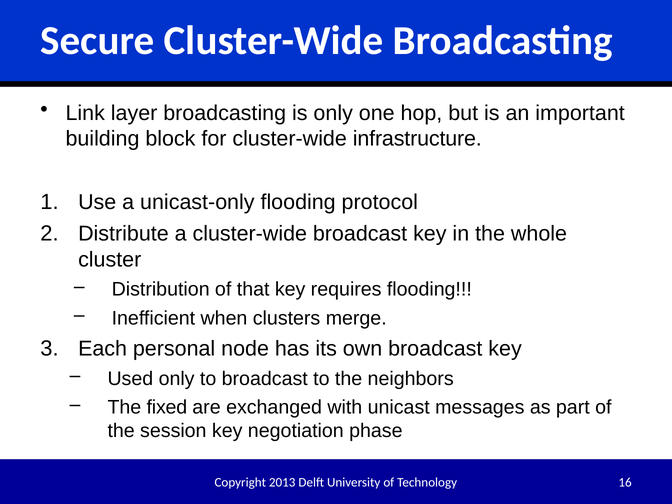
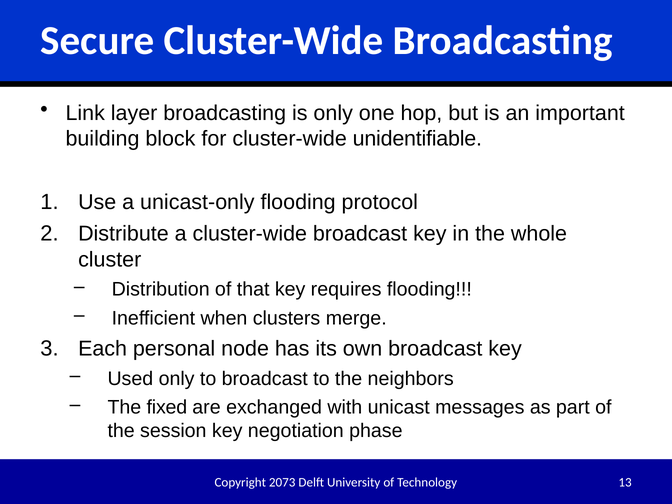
infrastructure: infrastructure -> unidentifiable (417, 139)
2013: 2013 -> 2073 (282, 483)
16: 16 -> 13 (625, 483)
